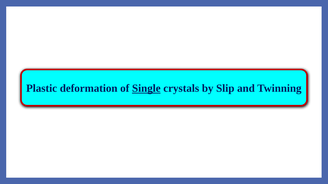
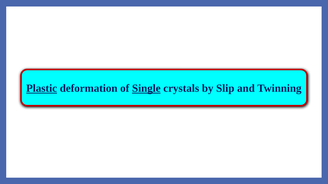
Plastic underline: none -> present (42, 89)
